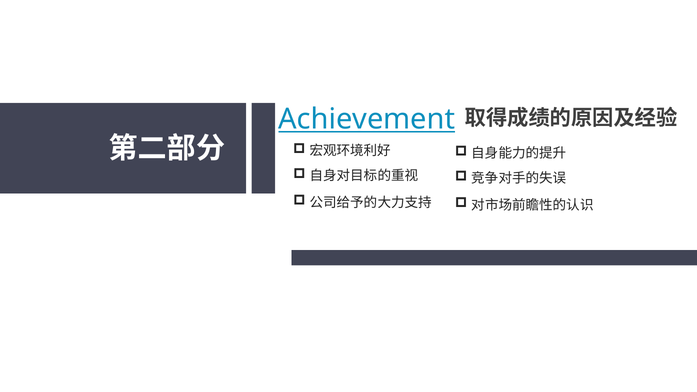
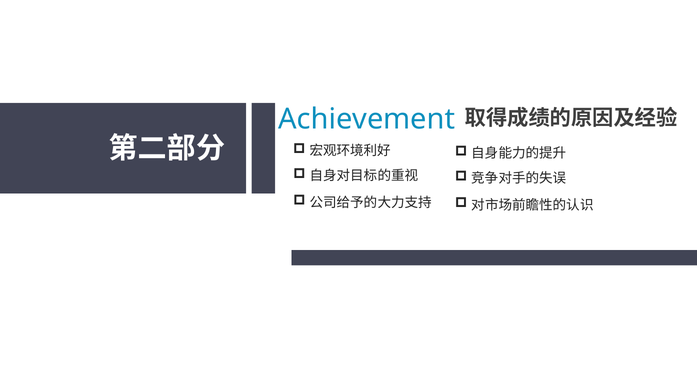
Achievement underline: present -> none (367, 119)
